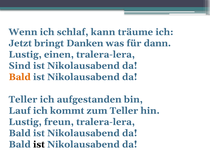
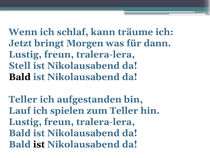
Danken: Danken -> Morgen (85, 43)
einen: einen -> freun (59, 54)
Sind: Sind -> Stell (20, 66)
Bald colour: orange -> black (20, 77)
kommt: kommt -> spielen (67, 110)
